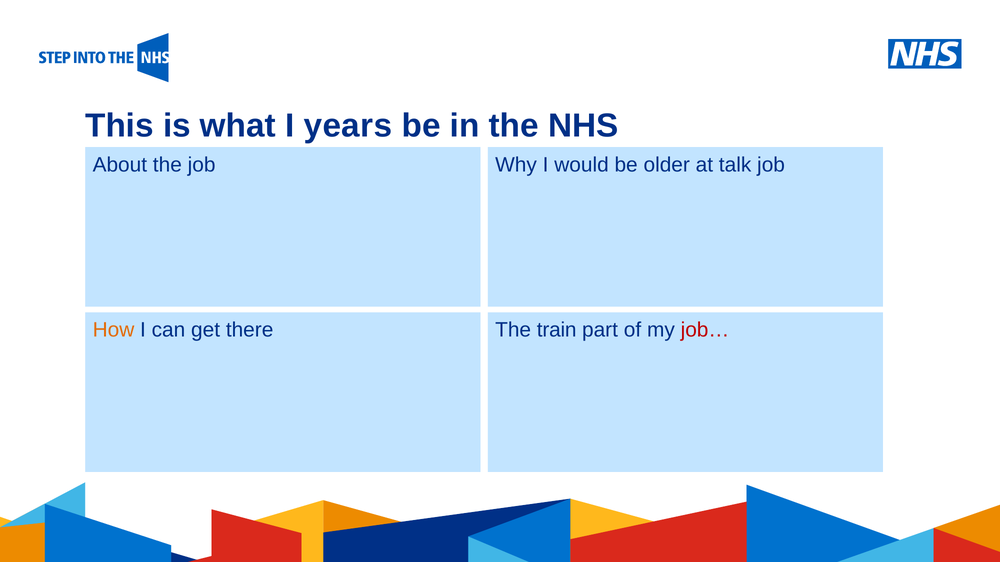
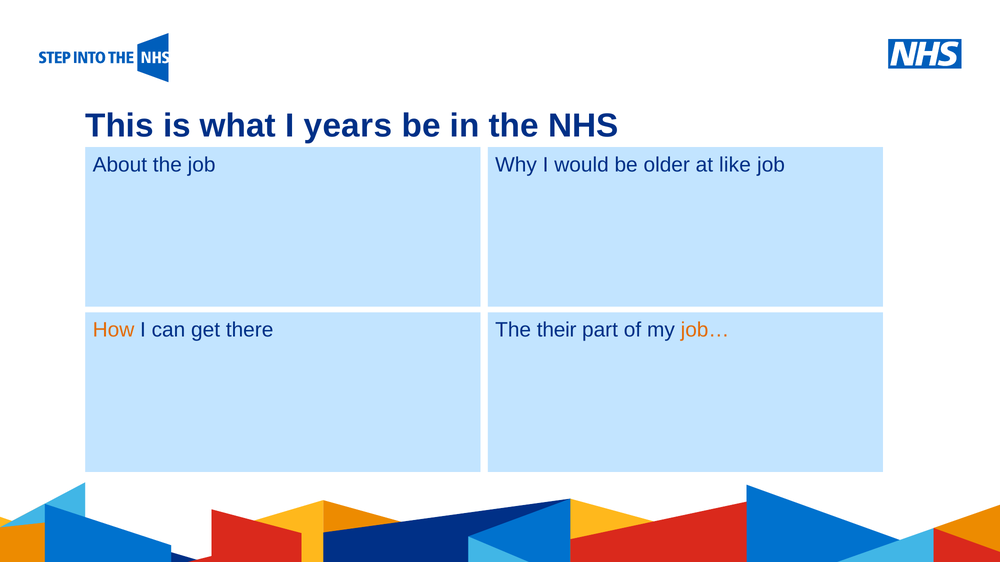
talk: talk -> like (735, 165)
train: train -> their (557, 330)
job… colour: red -> orange (705, 330)
